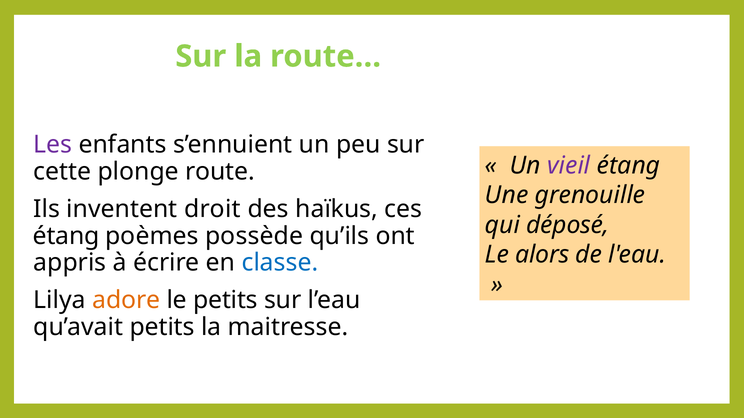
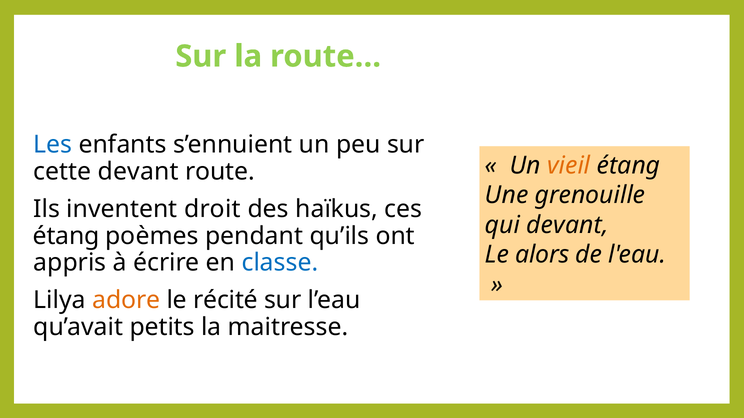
Les colour: purple -> blue (53, 145)
vieil colour: purple -> orange (569, 166)
cette plonge: plonge -> devant (138, 172)
qui déposé: déposé -> devant (568, 225)
possède: possède -> pendant (254, 236)
le petits: petits -> récité (226, 301)
